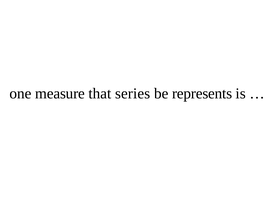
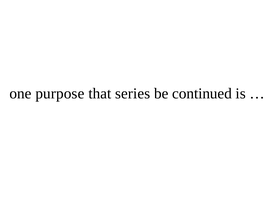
measure: measure -> purpose (60, 93)
represents: represents -> continued (202, 93)
